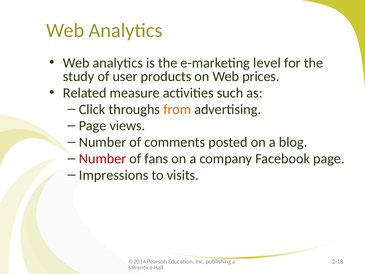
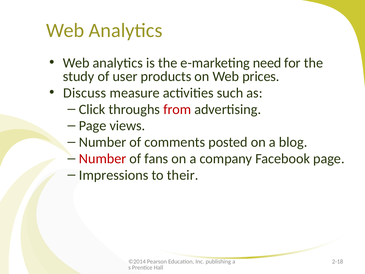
level: level -> need (267, 63)
Related: Related -> Discuss (85, 93)
from colour: orange -> red (177, 109)
visits: visits -> their (183, 175)
